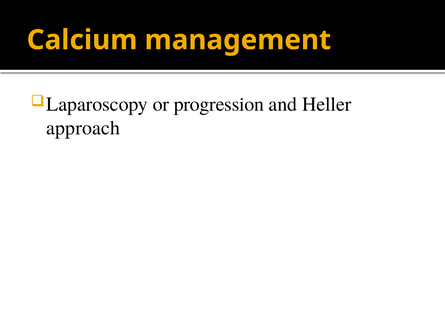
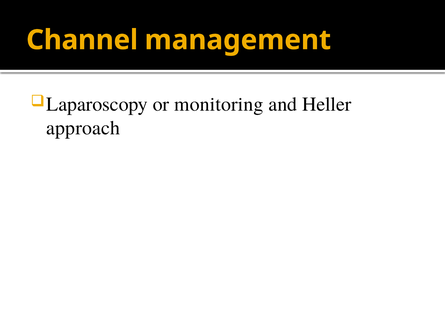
Calcium: Calcium -> Channel (82, 40)
progression: progression -> monitoring (219, 104)
